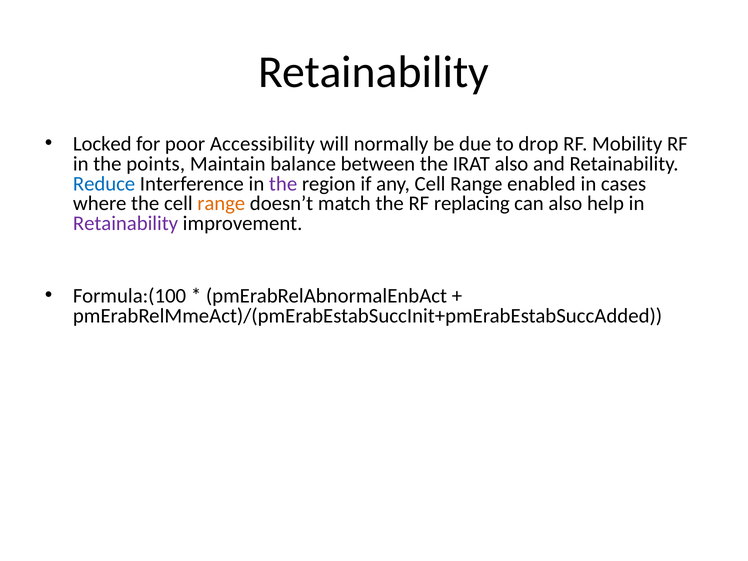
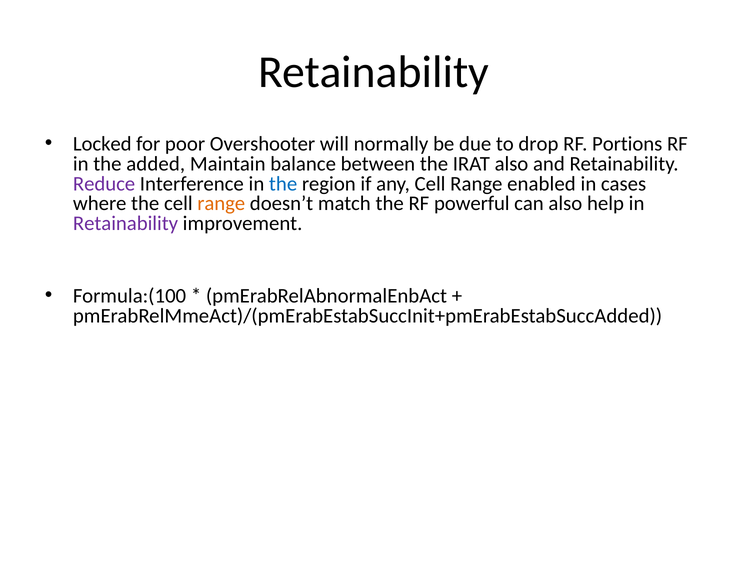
Accessibility: Accessibility -> Overshooter (263, 144)
Mobility: Mobility -> Portions (627, 144)
points: points -> added (156, 164)
Reduce colour: blue -> purple (104, 184)
the colour: purple -> blue (283, 184)
replacing: replacing -> powerful (472, 204)
